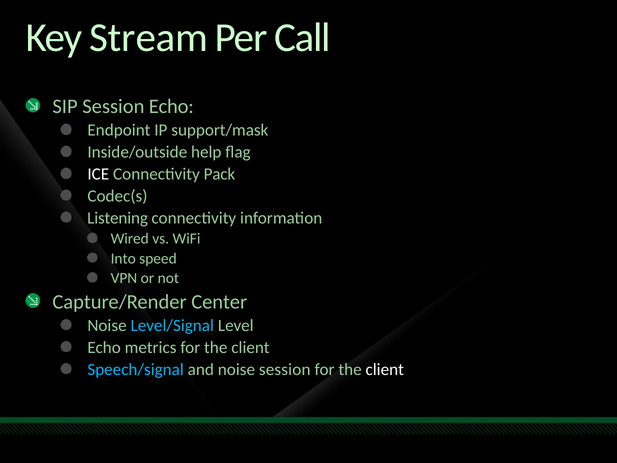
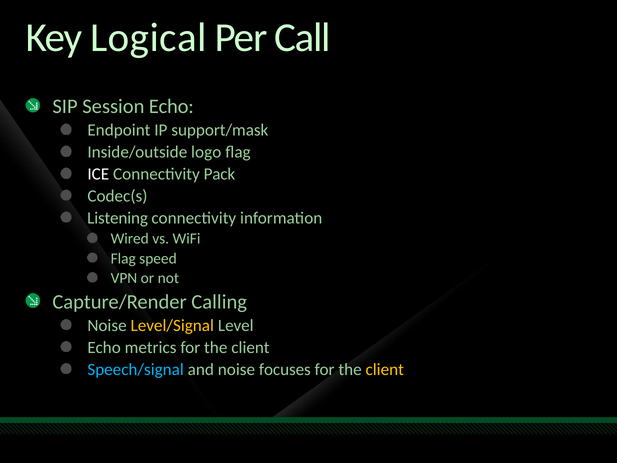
Stream: Stream -> Logical (148, 37)
help: help -> logo (206, 152)
Into: Into -> Flag (123, 258)
Center: Center -> Calling (219, 302)
Level/Signal colour: light blue -> yellow (172, 325)
noise session: session -> focuses (285, 369)
client colour: white -> yellow (385, 369)
